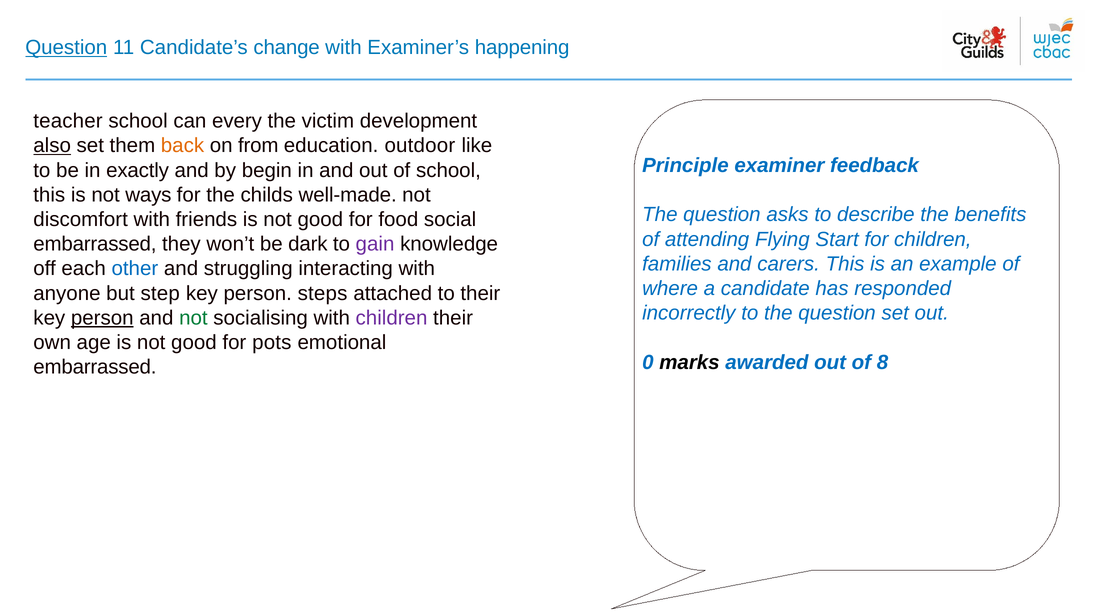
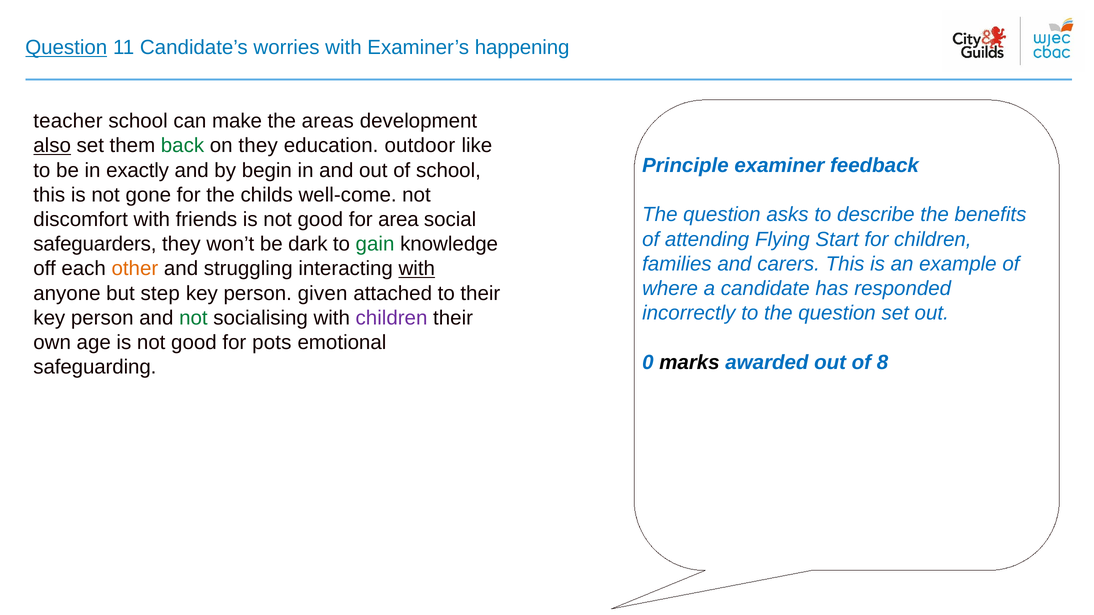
change: change -> worries (287, 48)
every: every -> make (237, 121)
victim: victim -> areas (328, 121)
back colour: orange -> green (182, 146)
on from: from -> they (258, 146)
ways: ways -> gone (148, 195)
well-made: well-made -> well-come (348, 195)
food: food -> area (398, 220)
embarrassed: embarrassed -> safeguarders (95, 244)
gain colour: purple -> green (375, 244)
other colour: blue -> orange (135, 269)
with underline: none -> present (417, 269)
steps: steps -> given (323, 293)
person underline: present -> none (102, 318)
embarrassed: embarrassed -> safeguarding (95, 367)
